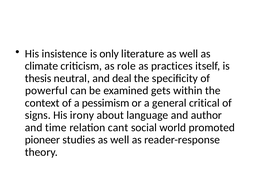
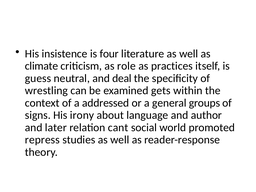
only: only -> four (109, 54)
thesis: thesis -> guess (38, 78)
powerful: powerful -> wrestling (46, 91)
pessimism: pessimism -> addressed (106, 103)
critical: critical -> groups (204, 103)
time: time -> later (56, 127)
pioneer: pioneer -> repress (42, 140)
